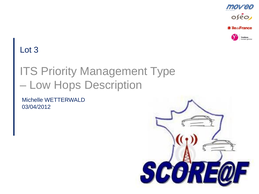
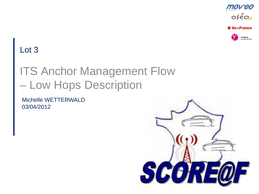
Priority: Priority -> Anchor (59, 71)
Type: Type -> Flow (163, 71)
